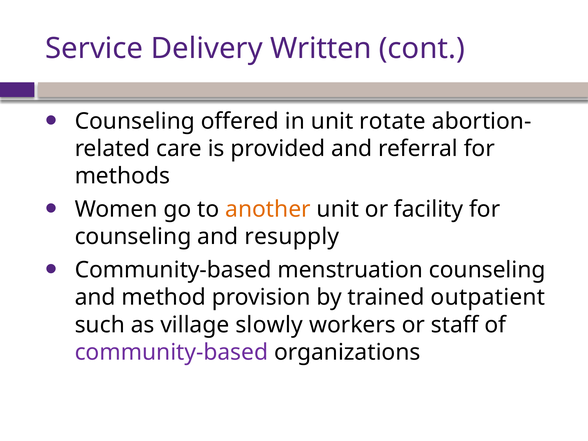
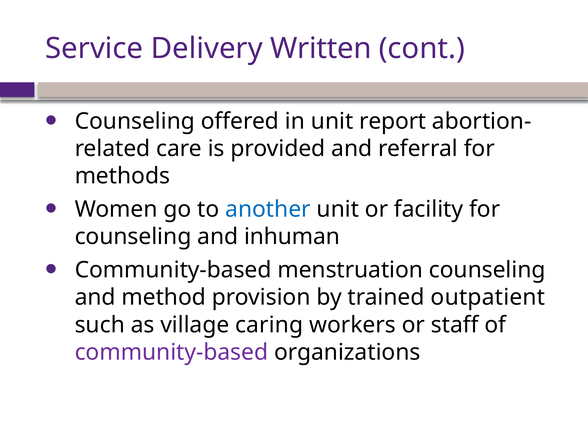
rotate: rotate -> report (393, 121)
another colour: orange -> blue (268, 209)
resupply: resupply -> inhuman (292, 237)
slowly: slowly -> caring (269, 325)
